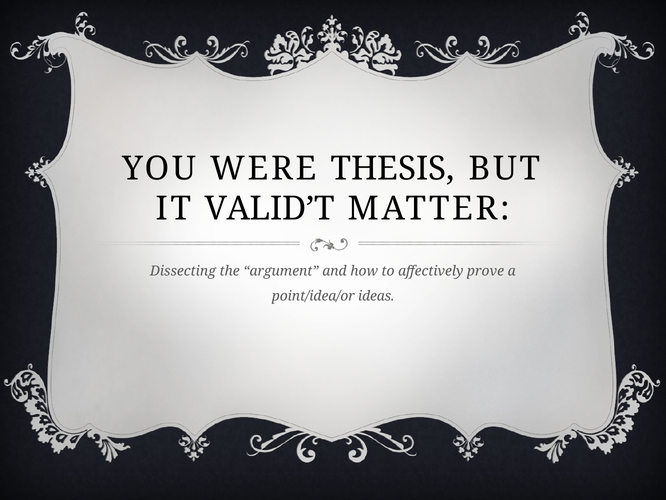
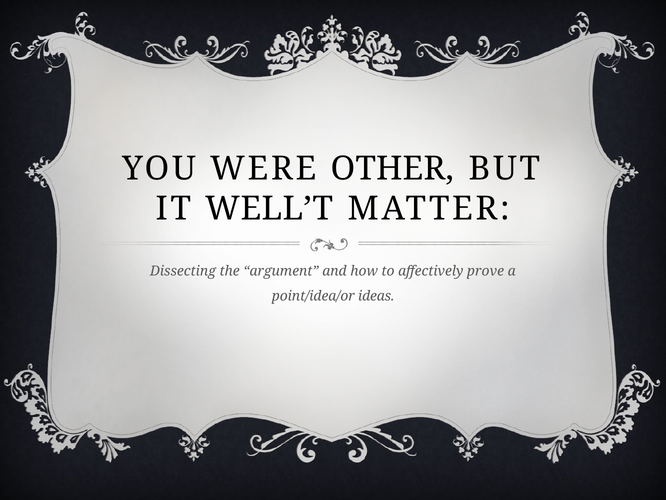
THESIS: THESIS -> OTHER (393, 169)
VALID’T: VALID’T -> WELL’T (269, 209)
